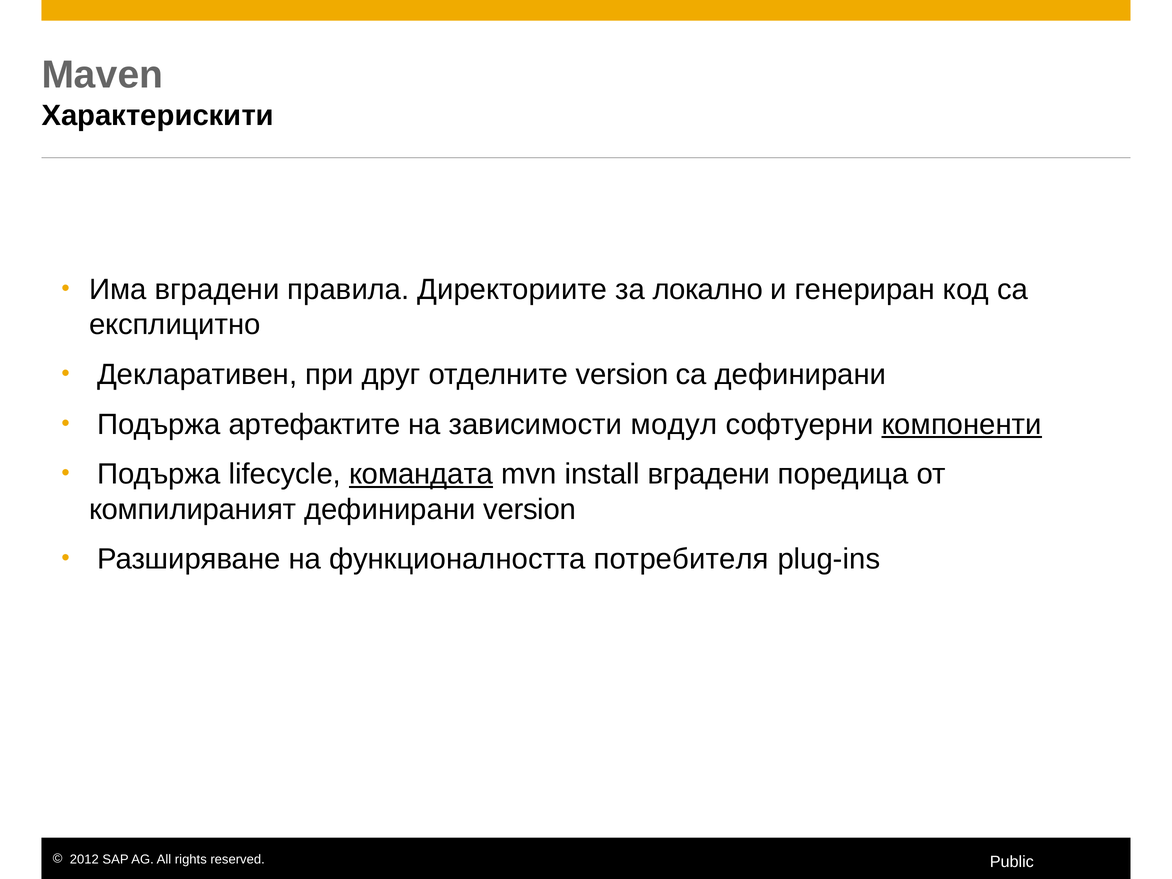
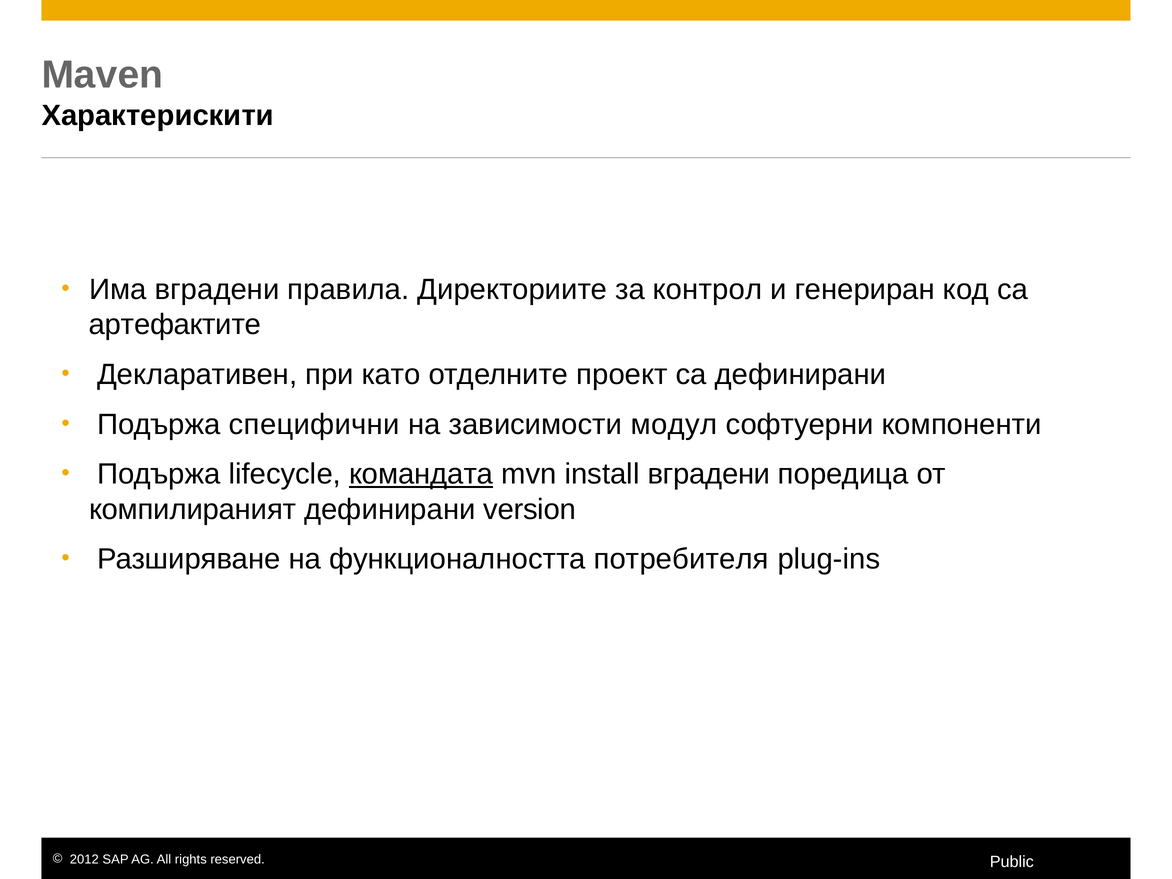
локално: локално -> контрол (708, 290)
експлицитно: експлицитно -> артефактите (175, 325)
друг: друг -> като (391, 375)
отделните version: version -> проект (622, 375)
артефактите: артефактите -> специфични (314, 424)
компоненти underline: present -> none (962, 424)
